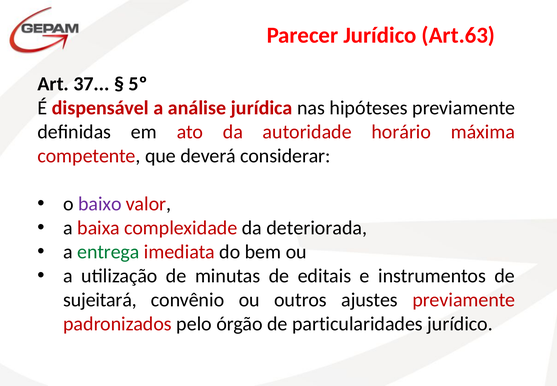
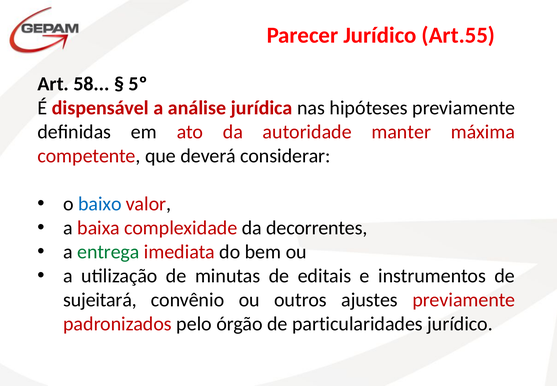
Art.63: Art.63 -> Art.55 (458, 35)
37: 37 -> 58 (91, 84)
horário: horário -> manter (401, 132)
baixo colour: purple -> blue (100, 204)
deteriorada: deteriorada -> decorrentes (317, 228)
